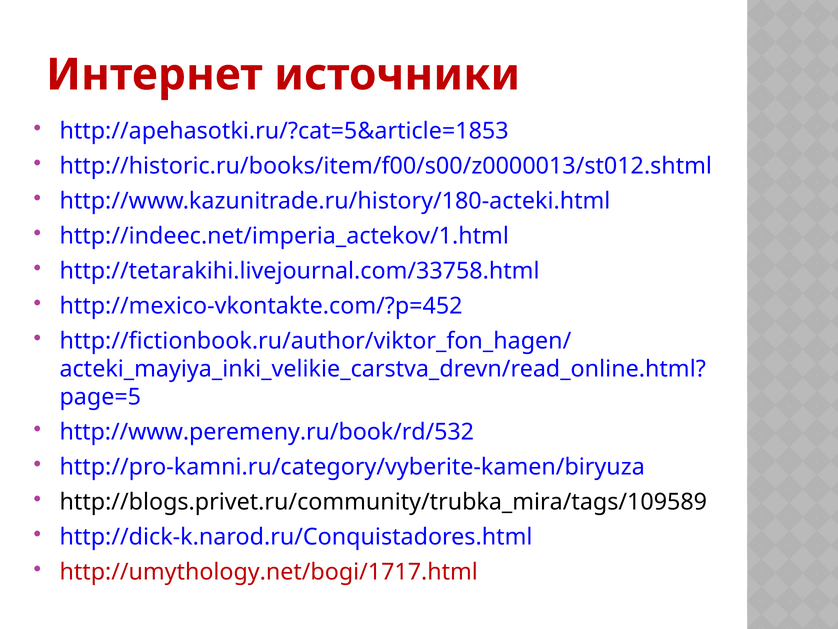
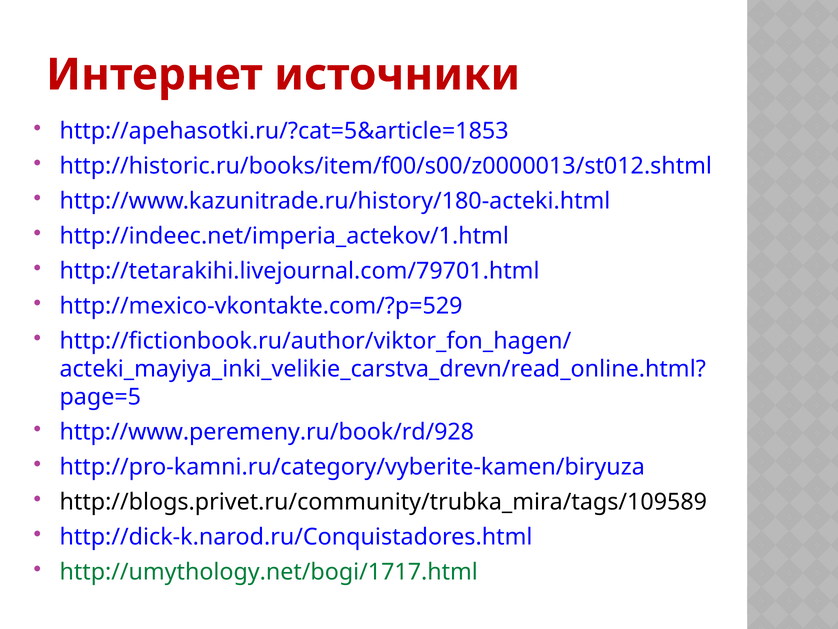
http://tetarakihi.livejournal.com/33758.html: http://tetarakihi.livejournal.com/33758.html -> http://tetarakihi.livejournal.com/79701.html (300, 271)
http://mexico-vkontakte.com/?p=452: http://mexico-vkontakte.com/?p=452 -> http://mexico-vkontakte.com/?p=529 (261, 306)
http://www.peremeny.ru/book/rd/532: http://www.peremeny.ru/book/rd/532 -> http://www.peremeny.ru/book/rd/928 (267, 432)
http://umythology.net/bogi/1717.html colour: red -> green (269, 572)
